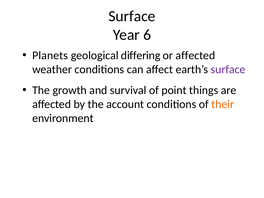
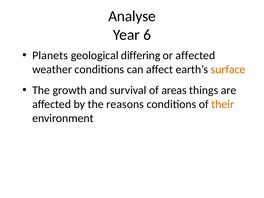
Surface: Surface -> Analyse (132, 16)
surface colour: purple -> orange (228, 69)
point: point -> areas (174, 90)
account: account -> reasons (125, 104)
